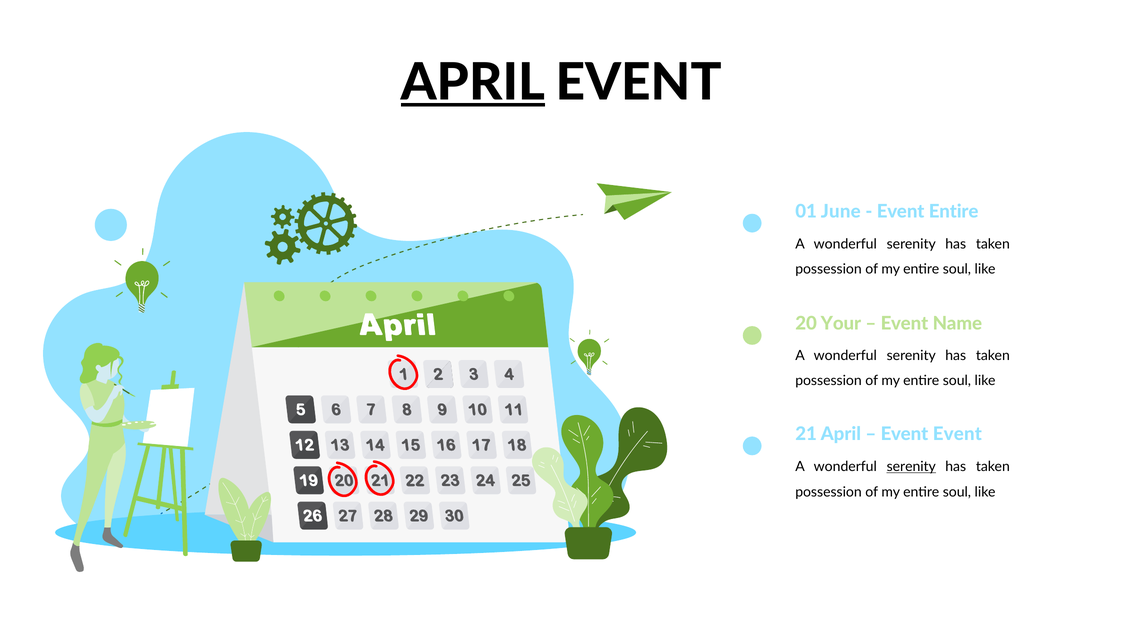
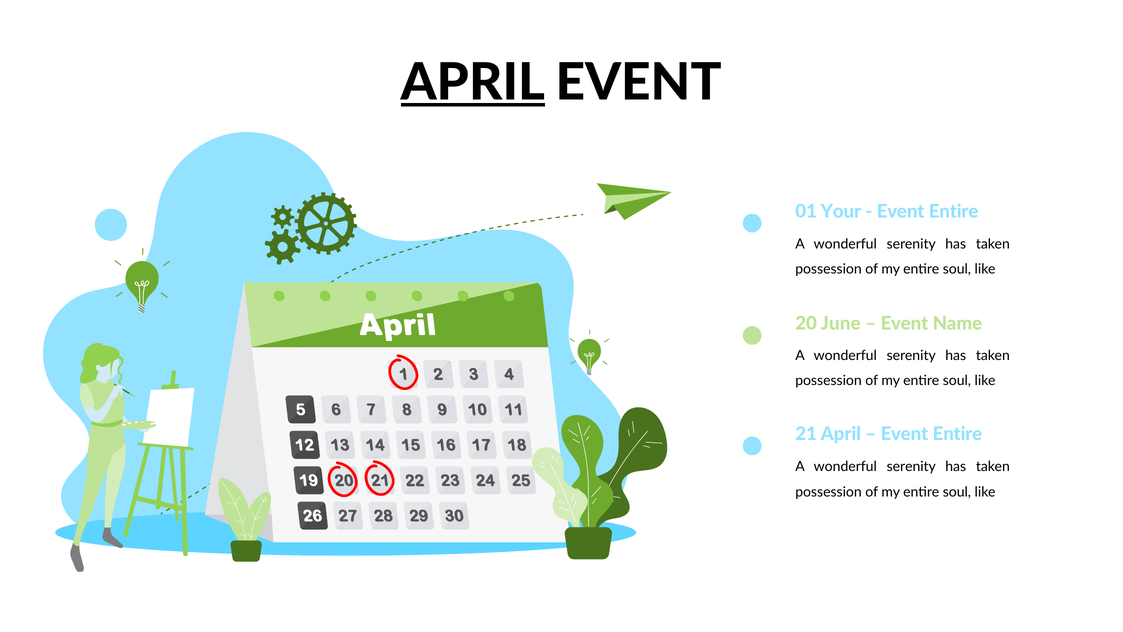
June: June -> Your (841, 211)
Your: Your -> June (841, 323)
Event: Event -> Entire (957, 434)
serenity underline: present -> none (911, 466)
